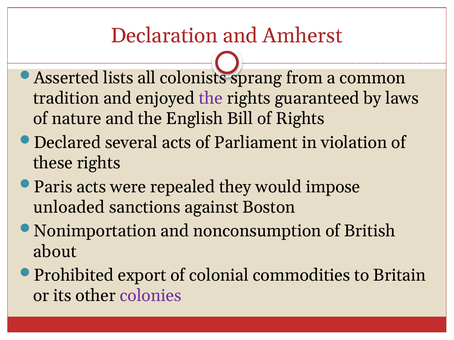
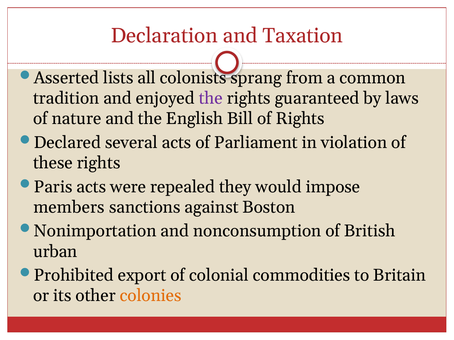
Amherst: Amherst -> Taxation (303, 36)
unloaded: unloaded -> members (69, 207)
about: about -> urban (55, 252)
colonies colour: purple -> orange (151, 296)
